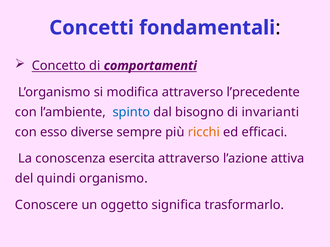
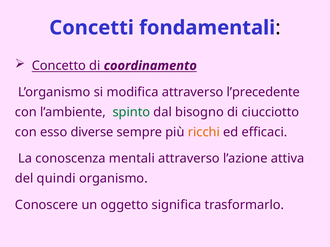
comportamenti: comportamenti -> coordinamento (150, 66)
spinto colour: blue -> green (131, 112)
invarianti: invarianti -> ciucciotto (270, 112)
esercita: esercita -> mentali (132, 159)
